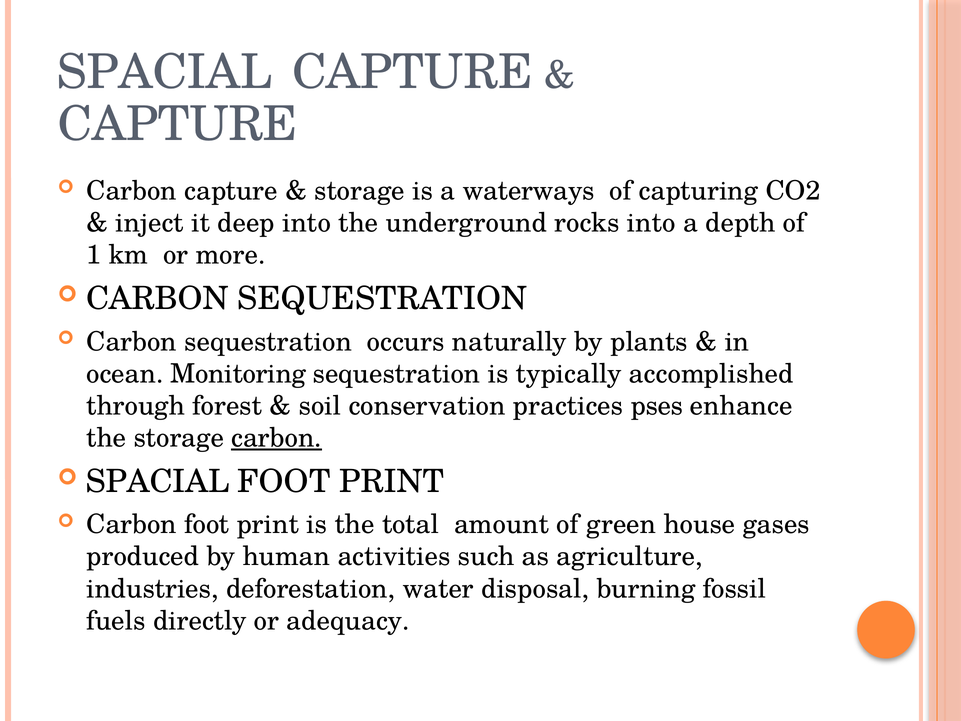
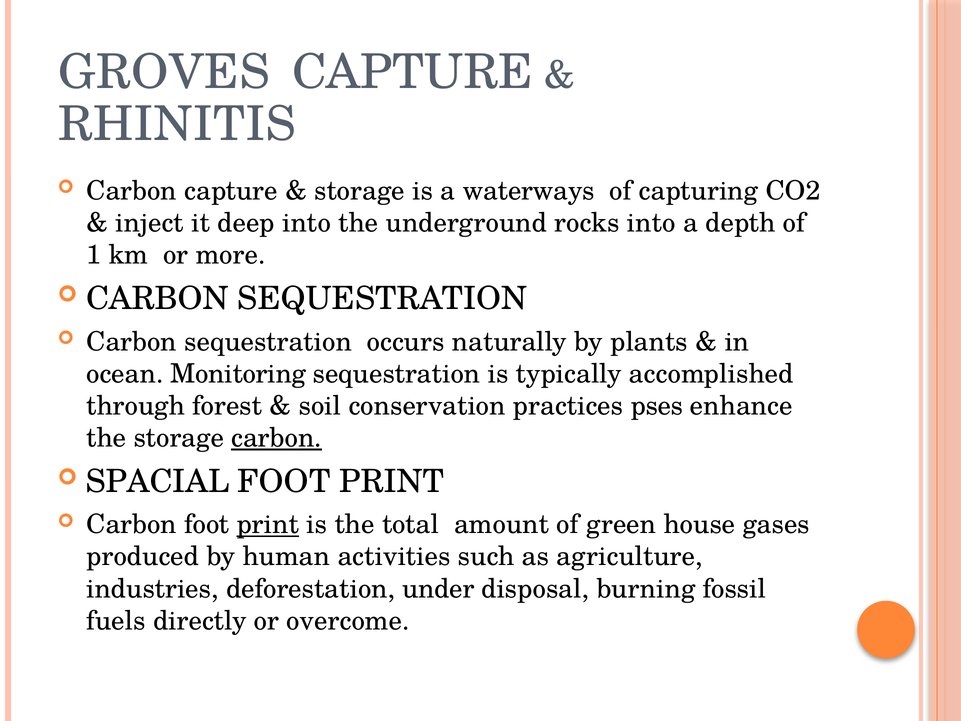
SPACIAL: SPACIAL -> GROVES (164, 73)
CAPTURE: CAPTURE -> RHINITIS (177, 125)
print underline: none -> present (268, 524)
water: water -> under (438, 589)
adequacy: adequacy -> overcome (348, 621)
